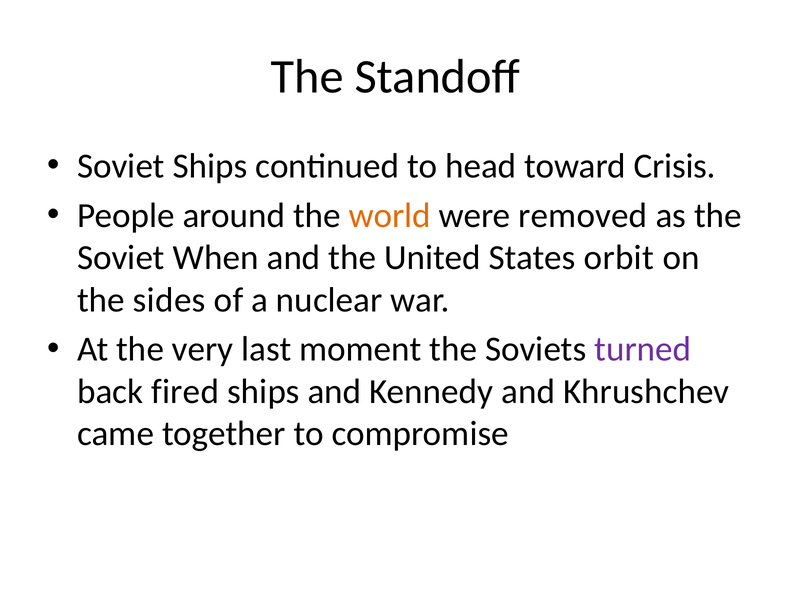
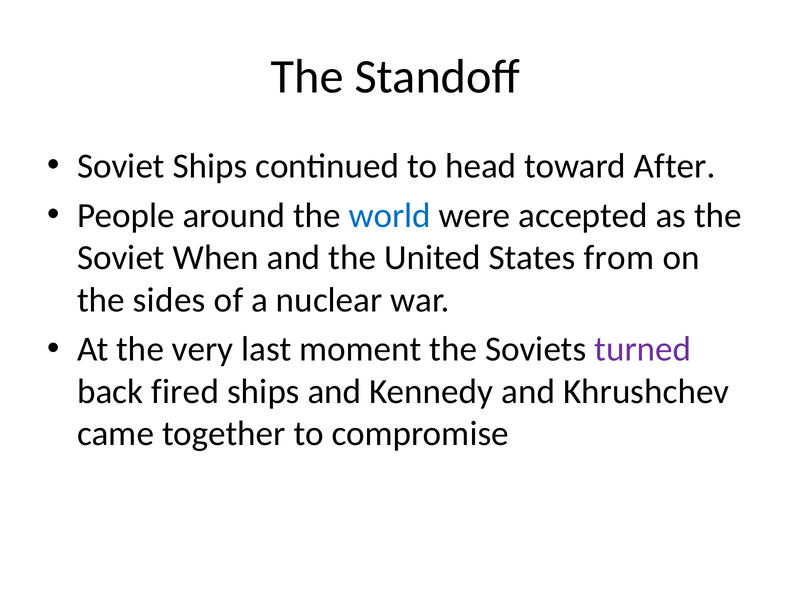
Crisis: Crisis -> After (675, 166)
world colour: orange -> blue (390, 215)
removed: removed -> accepted (583, 215)
orbit: orbit -> from (619, 257)
